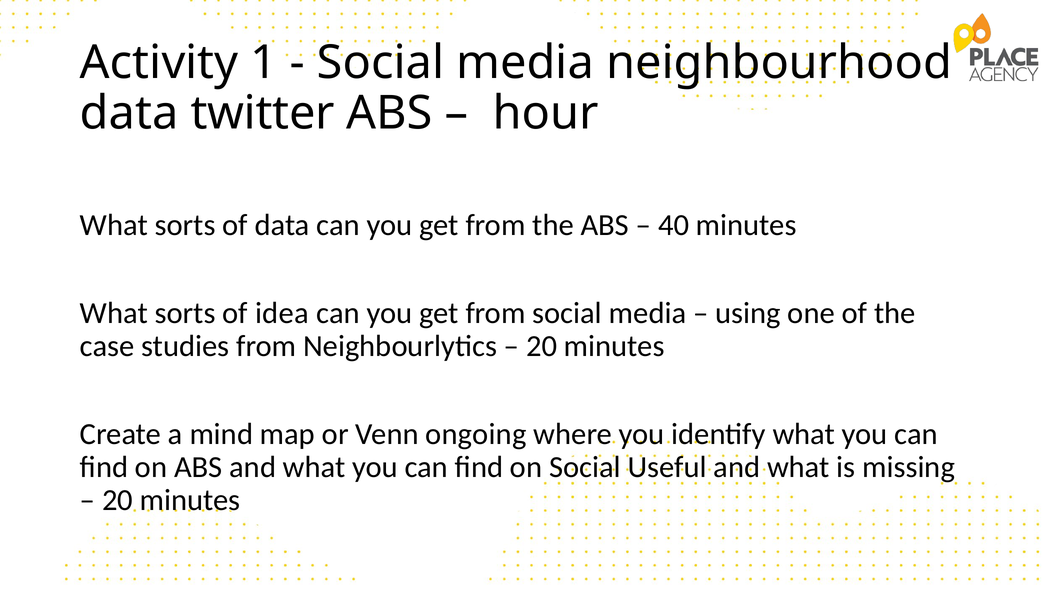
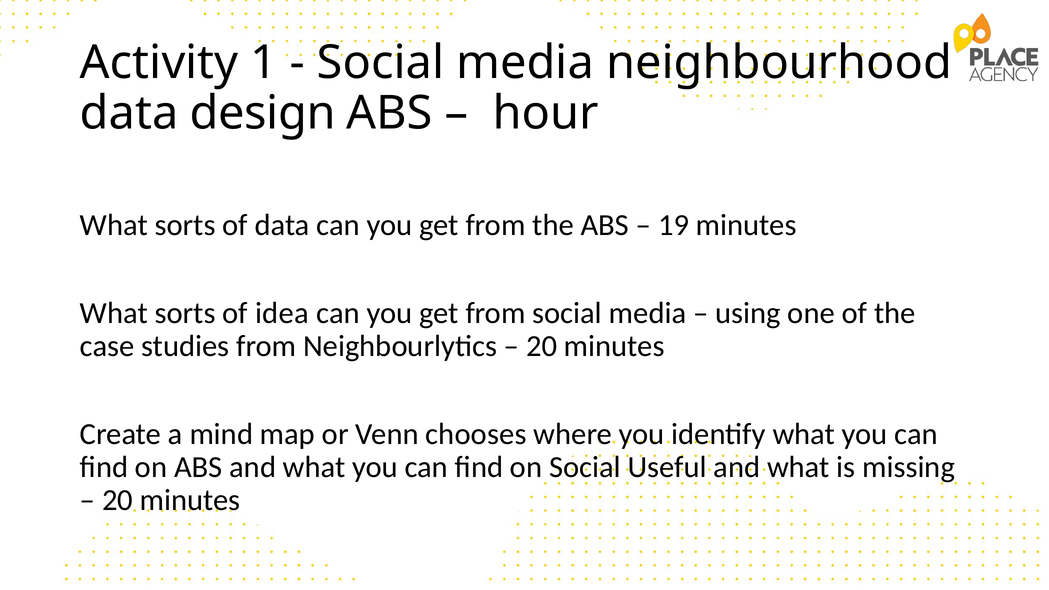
twitter: twitter -> design (263, 113)
40: 40 -> 19 (674, 225)
ongoing: ongoing -> chooses (476, 434)
